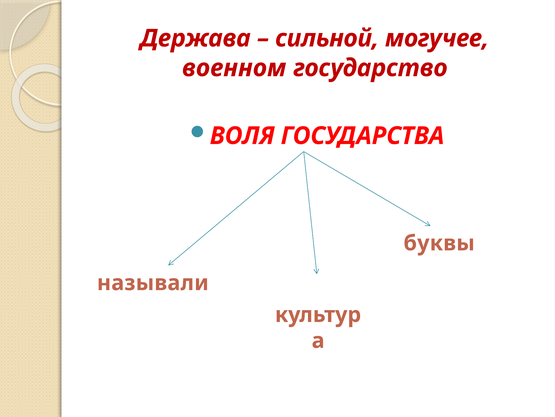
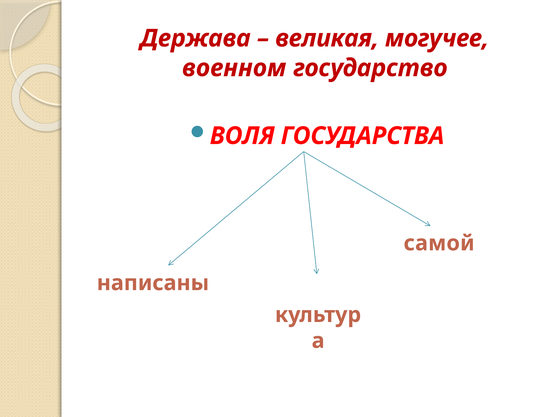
сильной: сильной -> великая (327, 38)
буквы: буквы -> самой (439, 243)
называли: называли -> написаны (153, 283)
